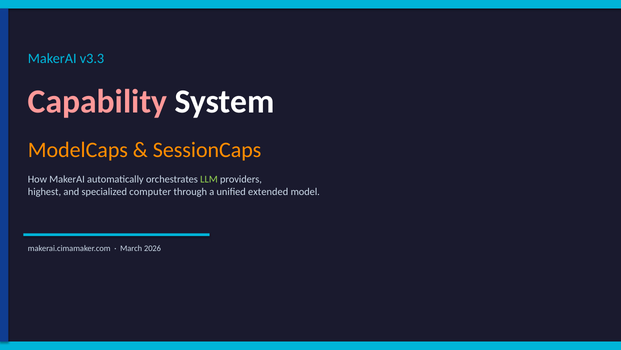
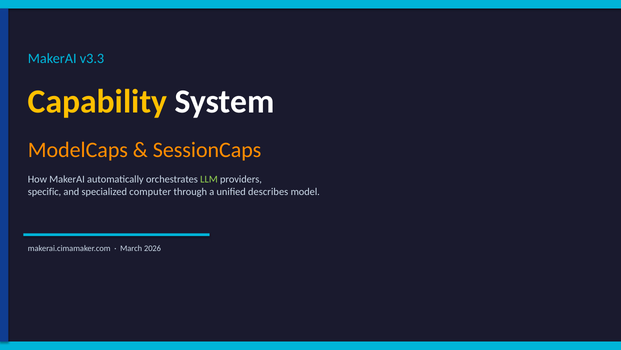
Capability colour: pink -> yellow (97, 102)
highest: highest -> specific (45, 192)
extended: extended -> describes (268, 192)
